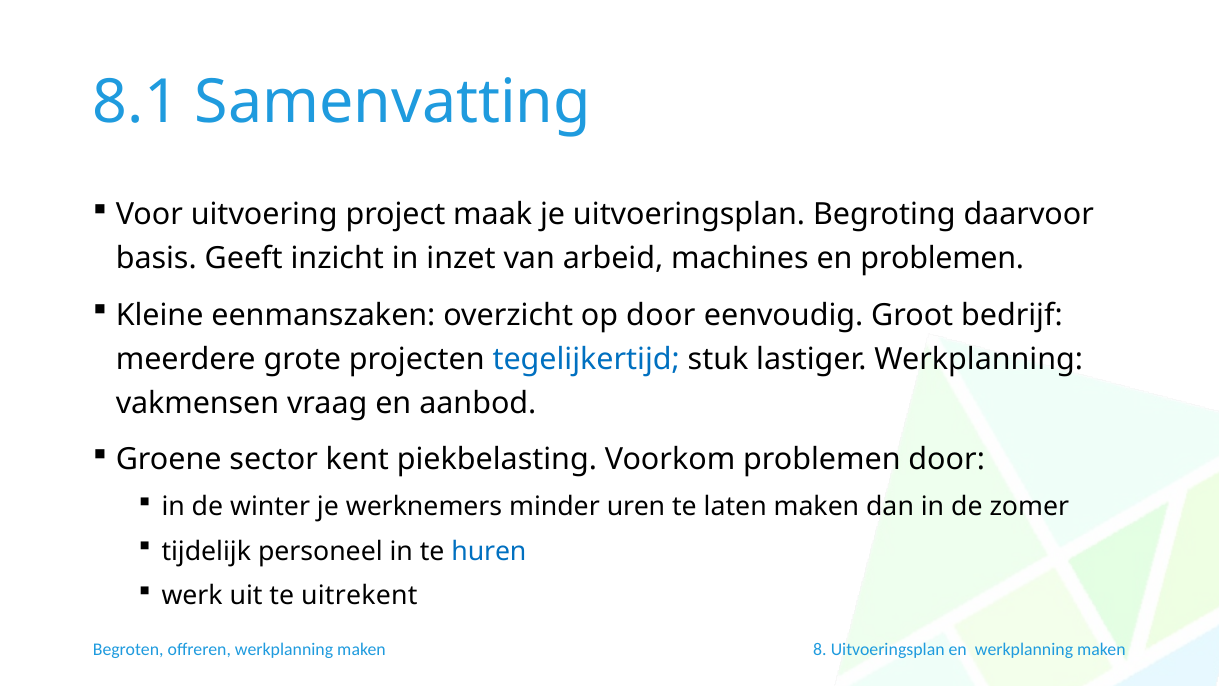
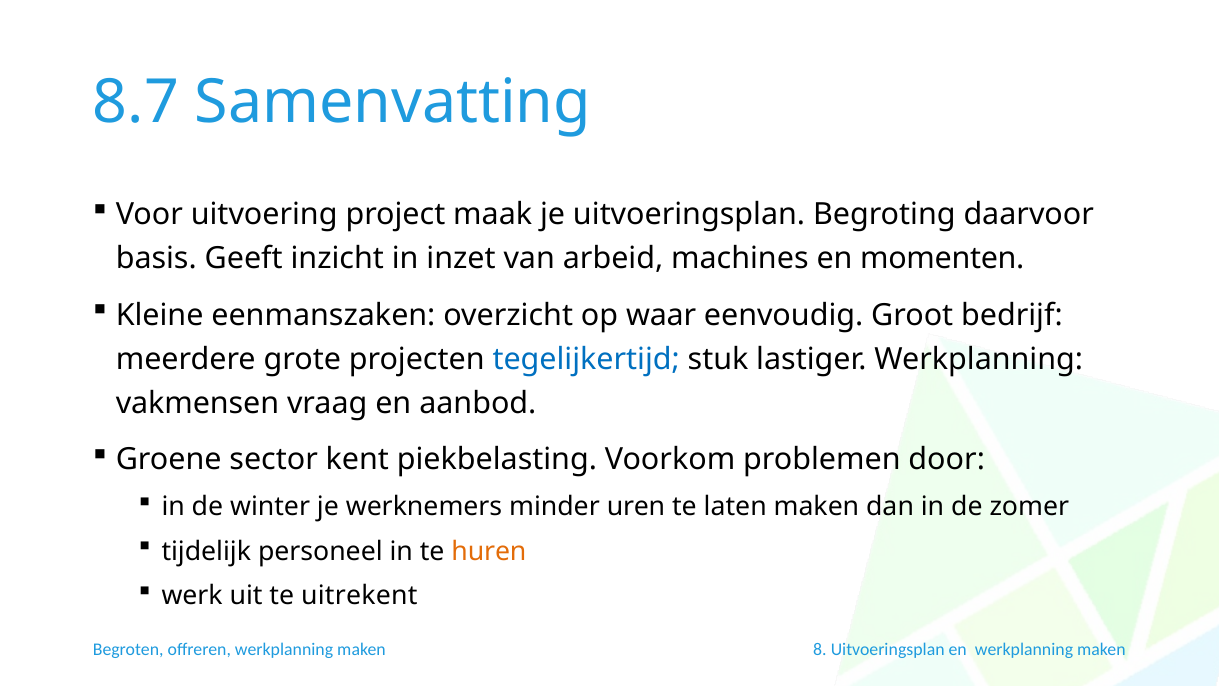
8.1: 8.1 -> 8.7 (136, 102)
en problemen: problemen -> momenten (942, 259)
op door: door -> waar (661, 315)
huren colour: blue -> orange (489, 551)
